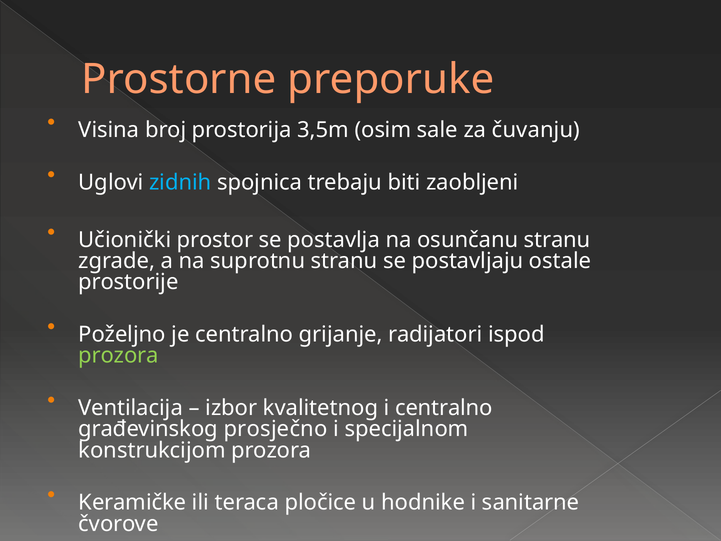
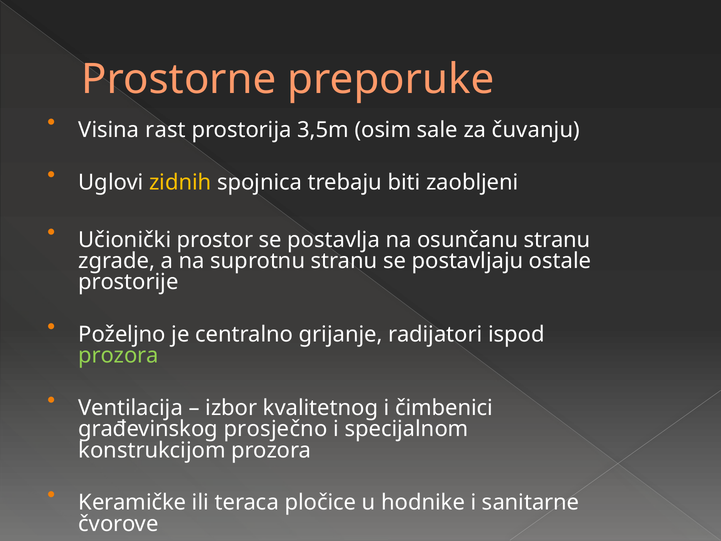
broj: broj -> rast (166, 130)
zidnih colour: light blue -> yellow (180, 182)
i centralno: centralno -> čimbenici (444, 408)
